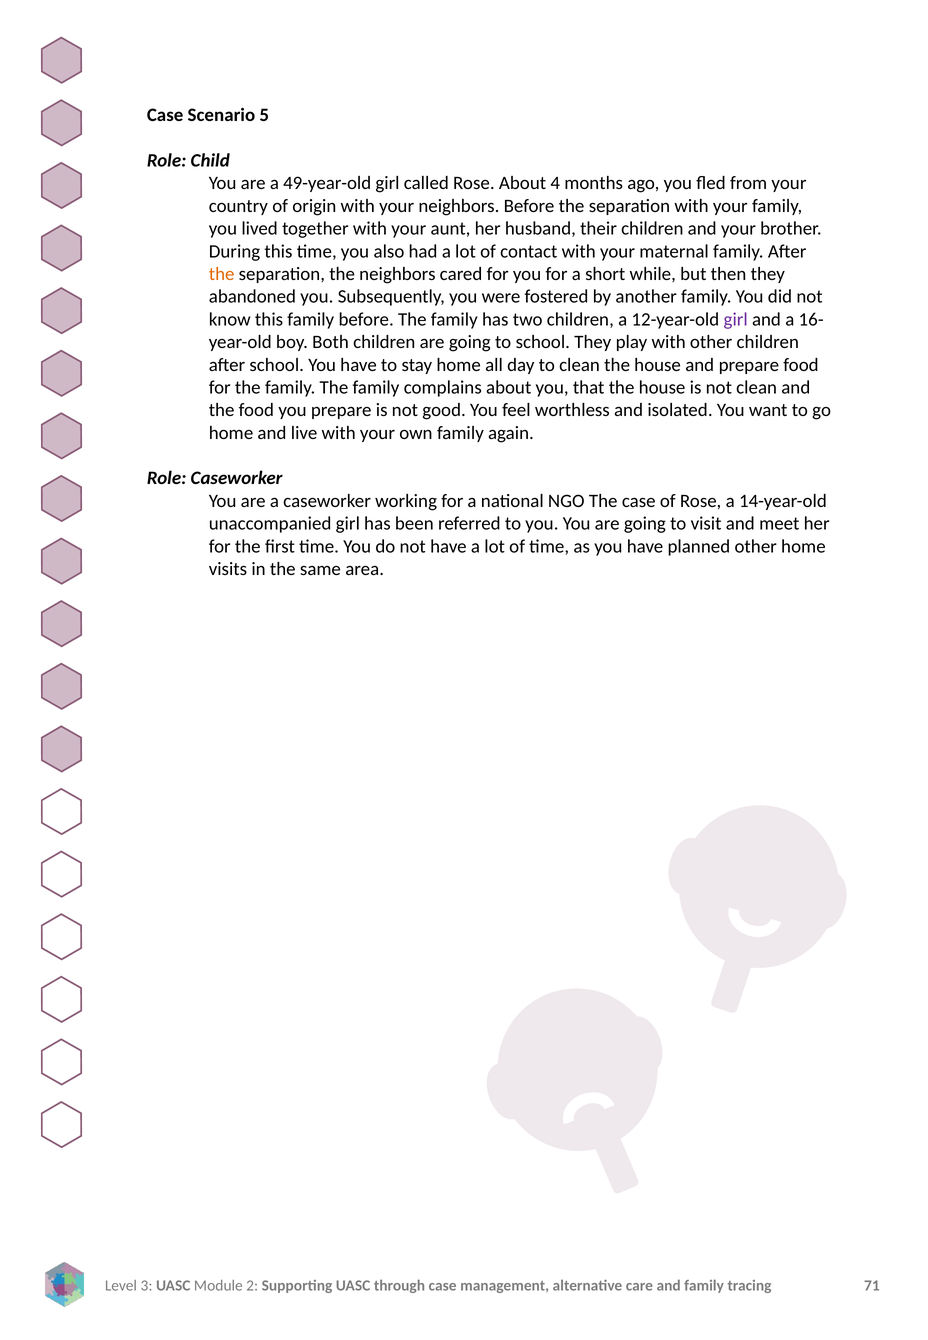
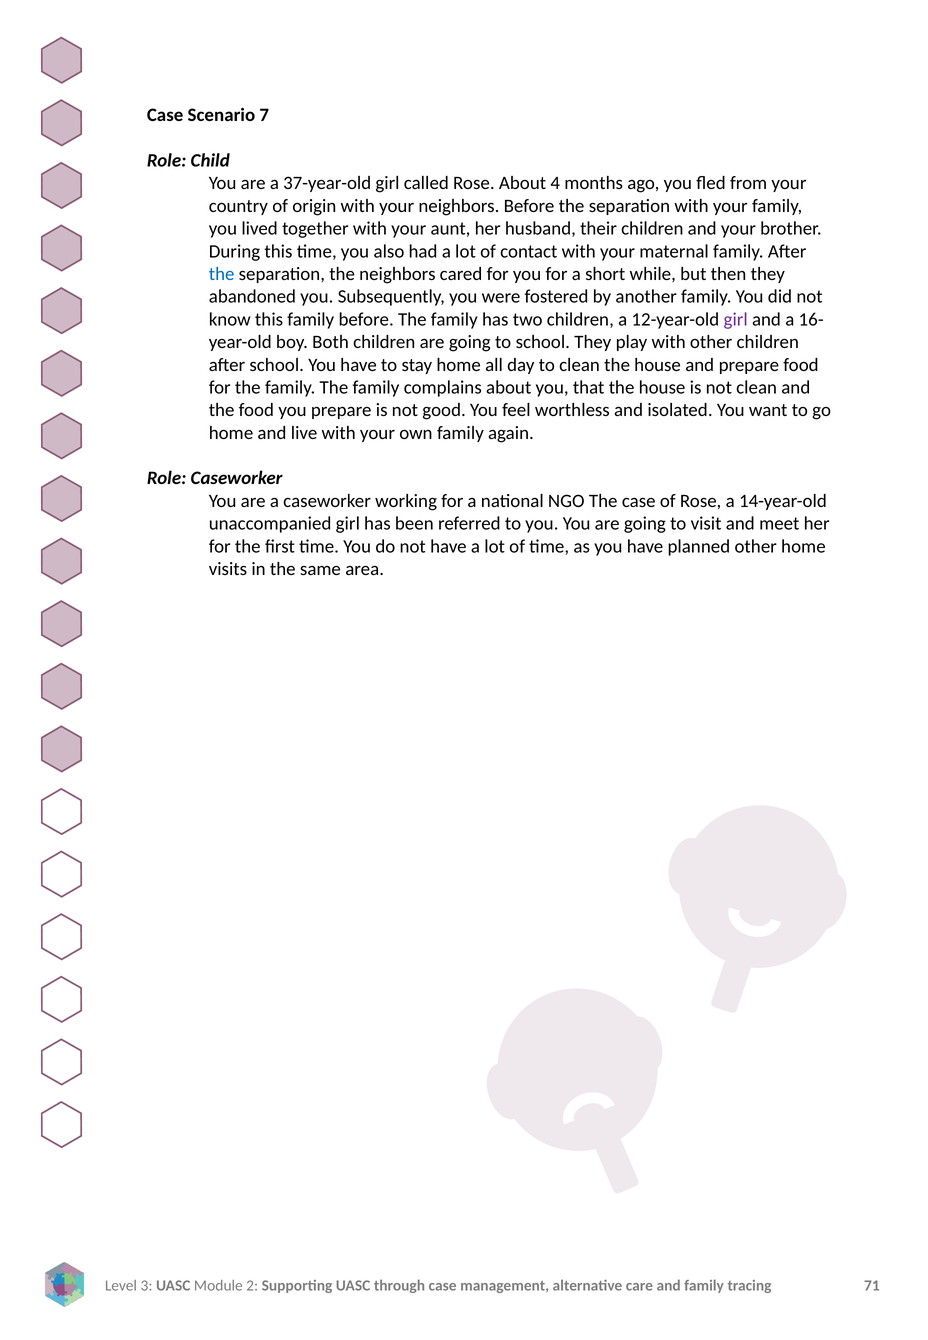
5: 5 -> 7 (264, 115)
49-year-old: 49-year-old -> 37-year-old (327, 183)
the colour: orange -> blue (222, 274)
